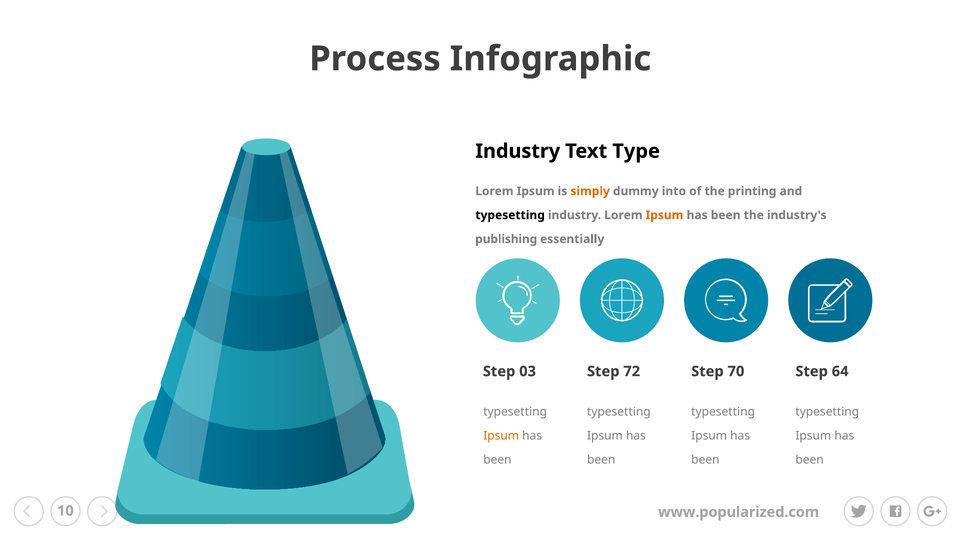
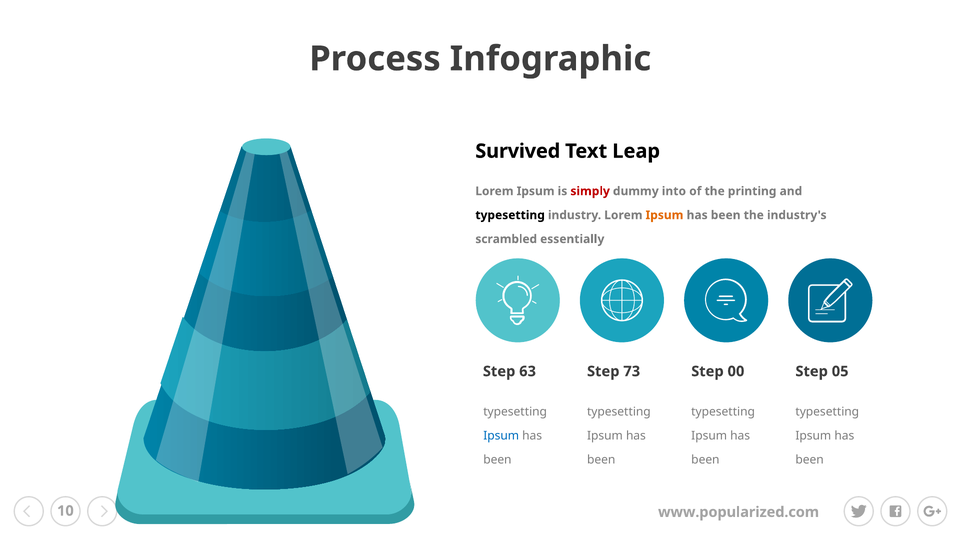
Industry: Industry -> Survived (518, 151)
Type: Type -> Leap (636, 151)
simply colour: orange -> red (590, 191)
publishing: publishing -> scrambled (506, 239)
03: 03 -> 63 (528, 372)
72: 72 -> 73 (632, 372)
70: 70 -> 00 (736, 372)
64: 64 -> 05 (840, 372)
Ipsum colour: orange -> blue (501, 436)
